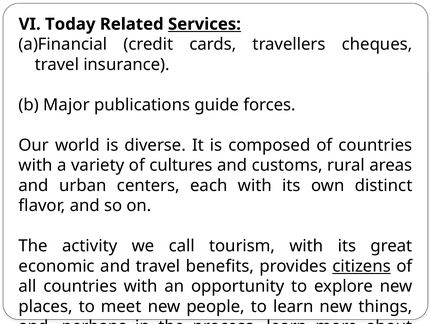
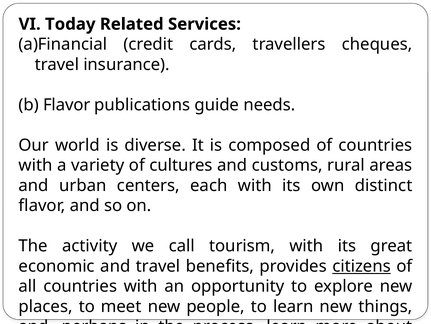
Services underline: present -> none (204, 24)
b Major: Major -> Flavor (67, 105)
forces: forces -> needs (269, 105)
